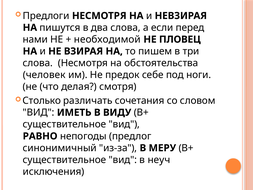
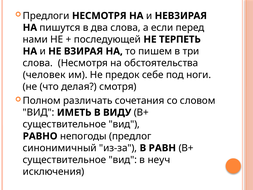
необходимой: необходимой -> последующей (107, 39)
ПЛОВЕЦ: ПЛОВЕЦ -> ТЕРПЕТЬ (180, 39)
Столько: Столько -> Полном (42, 101)
МЕРУ: МЕРУ -> РАВН (162, 148)
